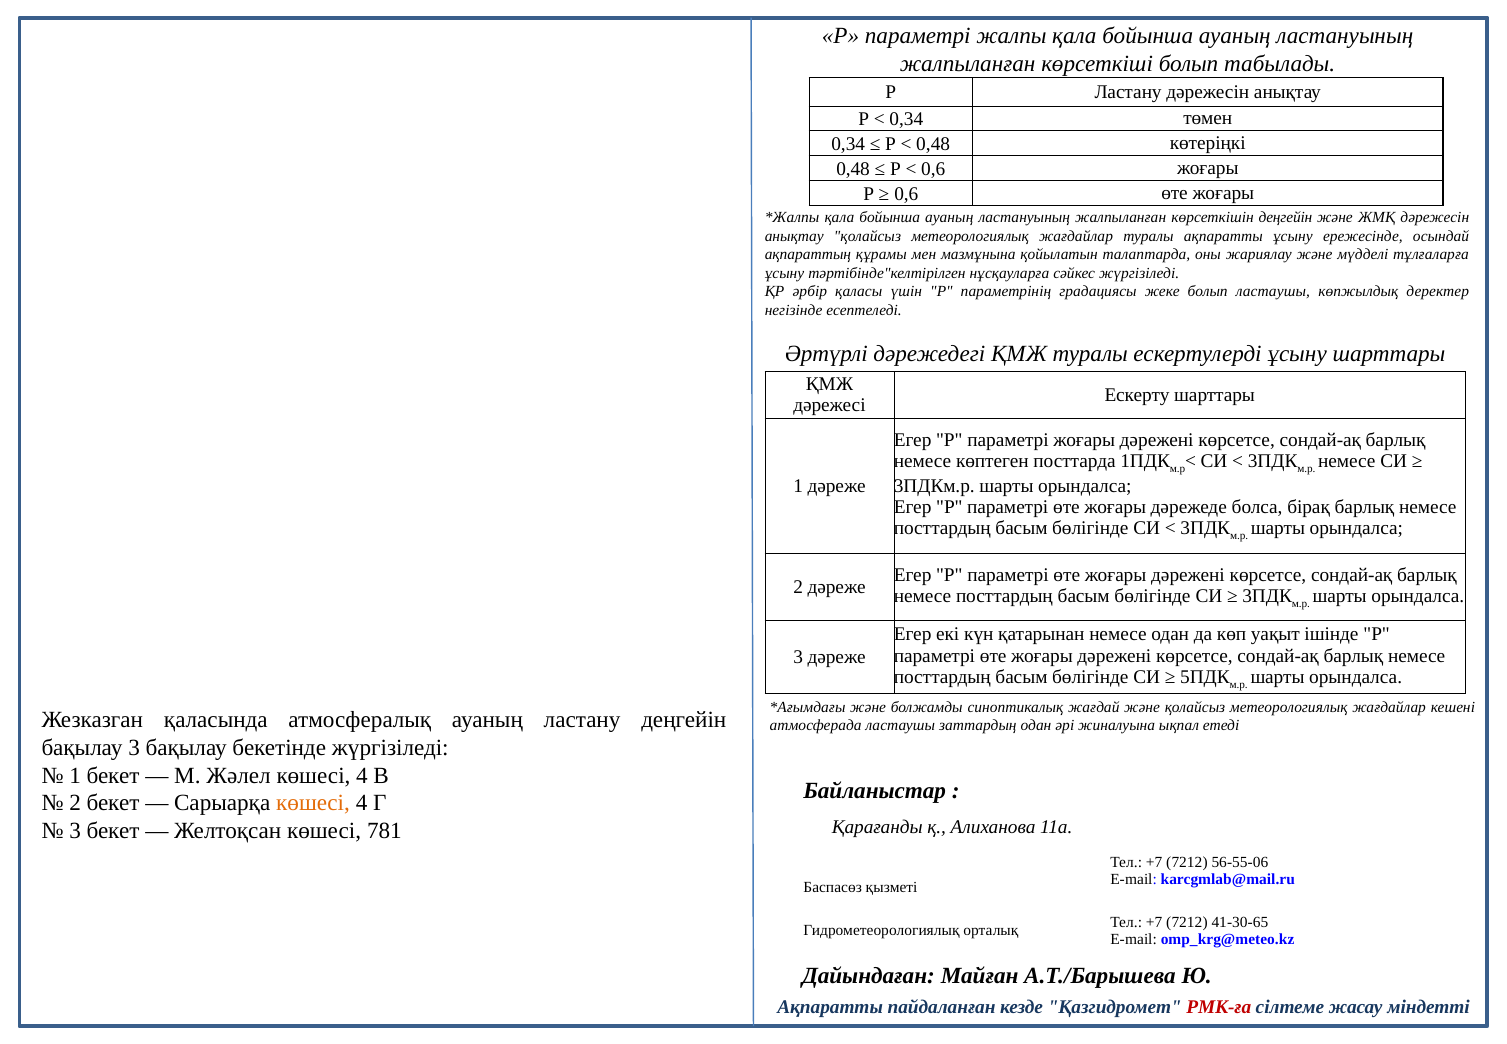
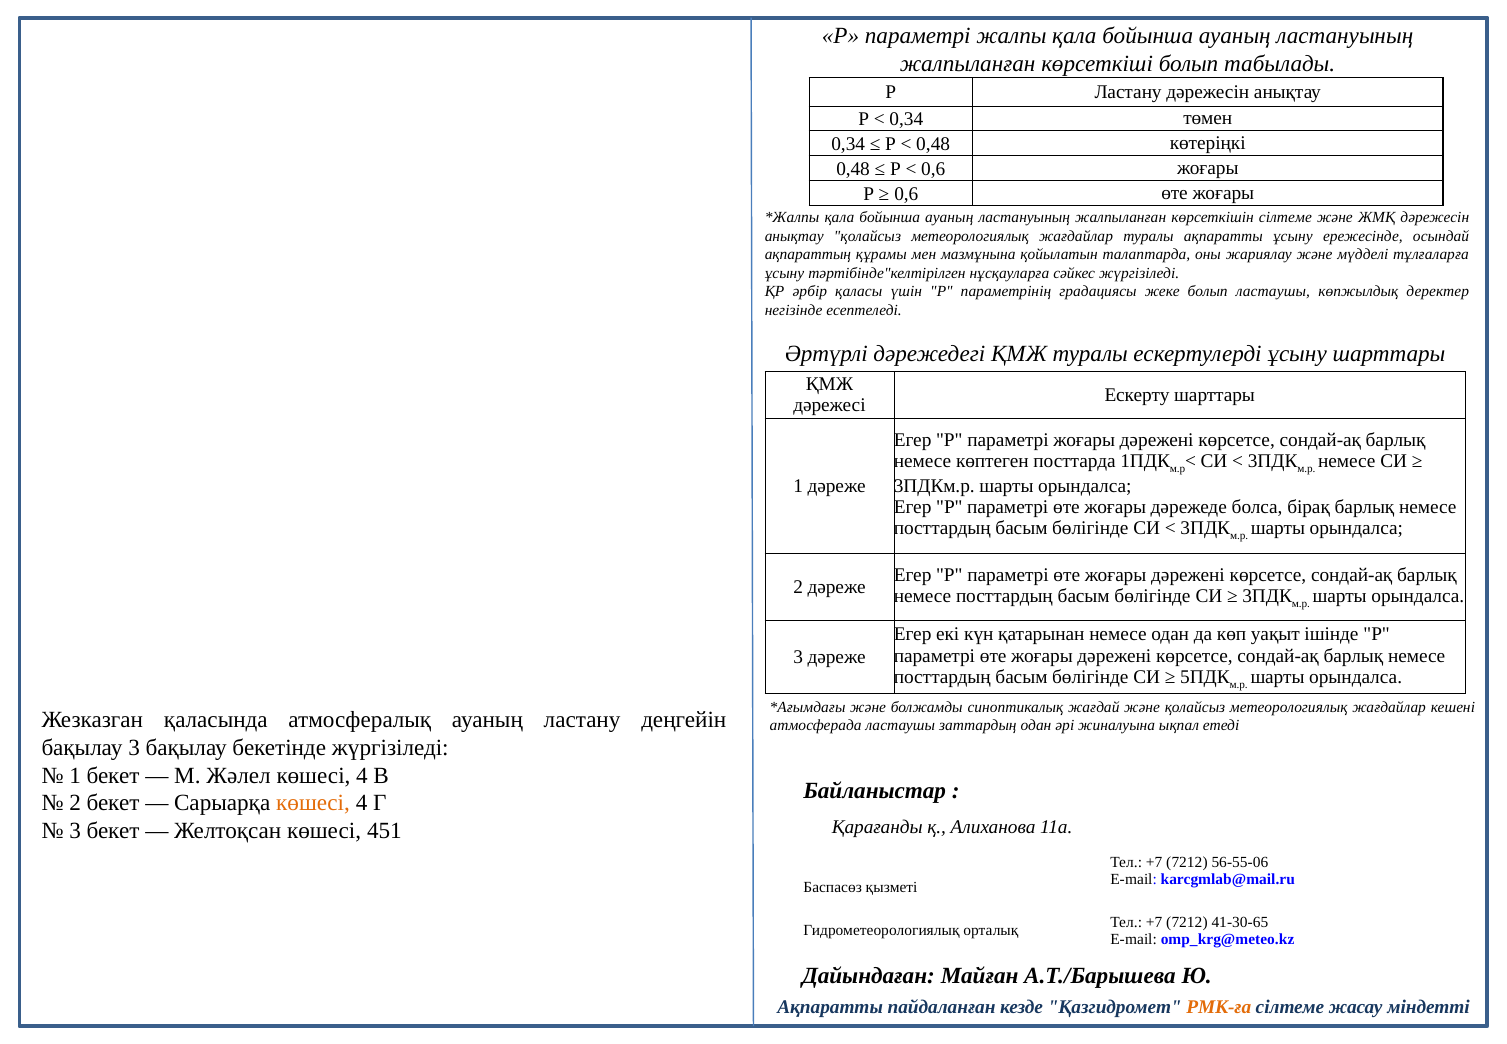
көрсеткішін деңгейін: деңгейін -> сілтеме (1285, 217)
781: 781 -> 451 (384, 830)
РМК-ға colour: red -> orange (1219, 1007)
